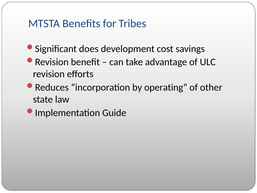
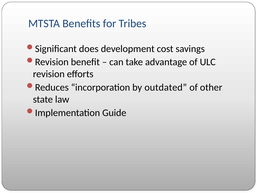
operating: operating -> outdated (166, 87)
